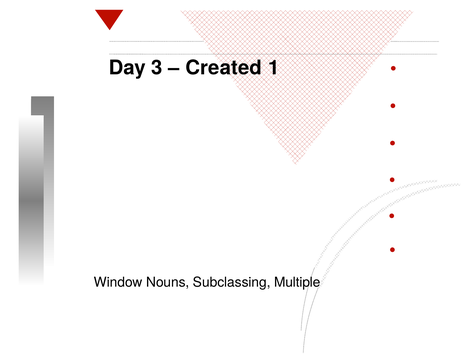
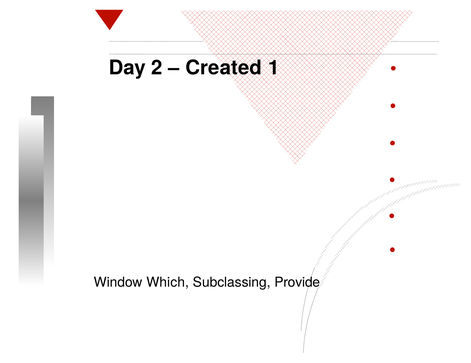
3: 3 -> 2 (157, 68)
Nouns: Nouns -> Which (168, 282)
Multiple: Multiple -> Provide (297, 282)
